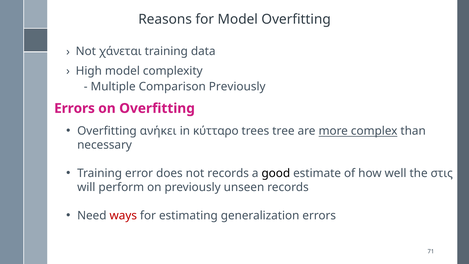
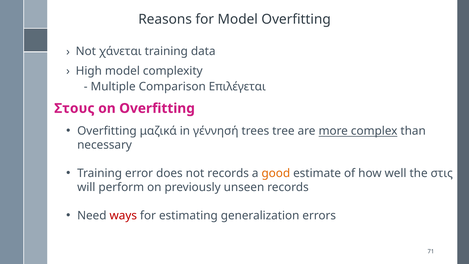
Comparison Previously: Previously -> Επιλέγεται (237, 86)
Errors: Errors -> Στους (74, 108)
ανήκει: ανήκει -> μαζικά (158, 131)
κύτταρο: κύτταρο -> γέννησή (216, 131)
good colour: black -> orange (276, 173)
